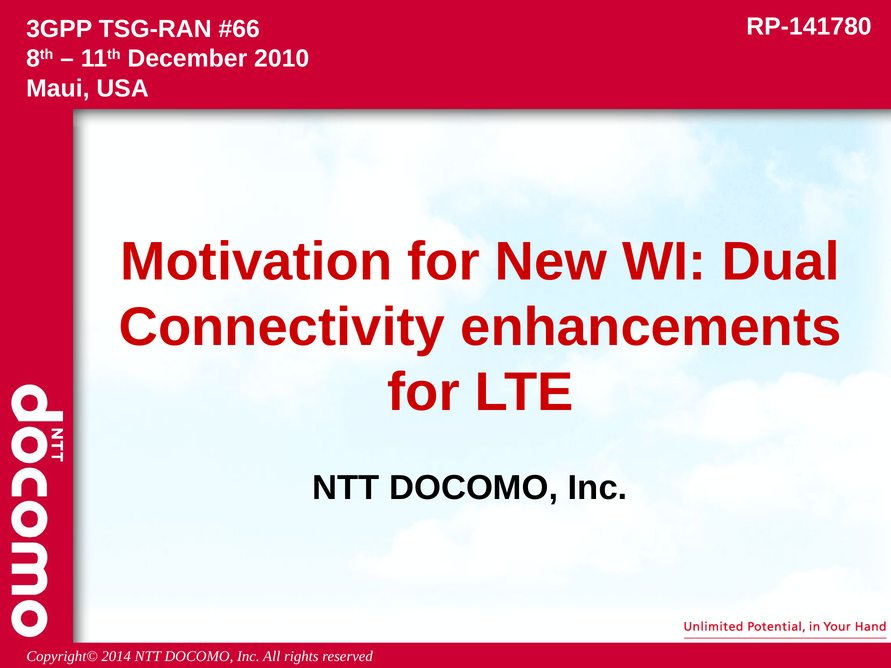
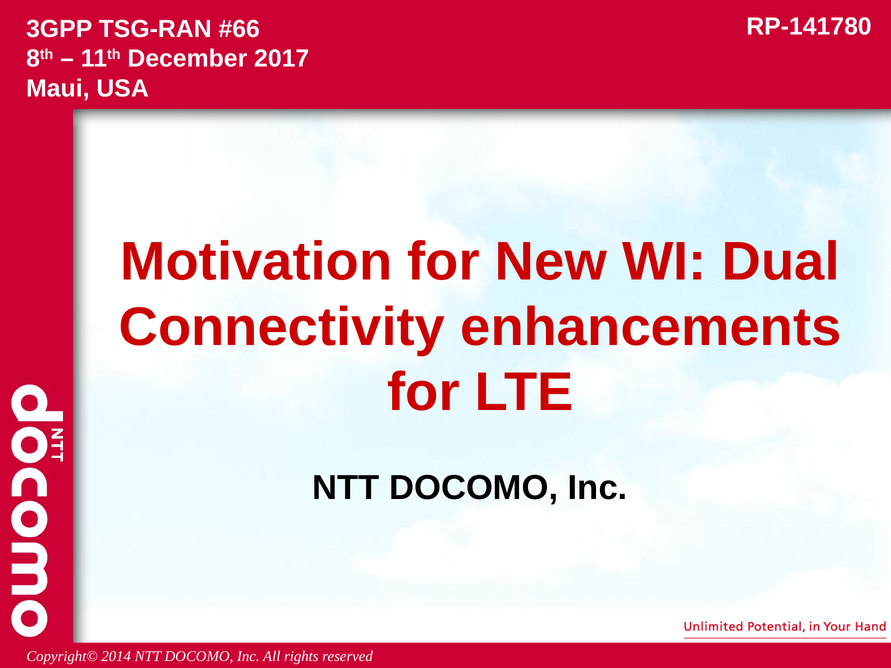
2010: 2010 -> 2017 (282, 59)
